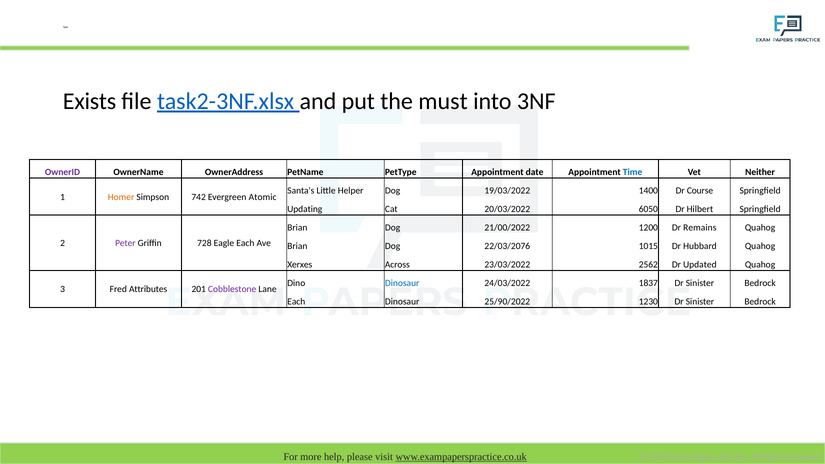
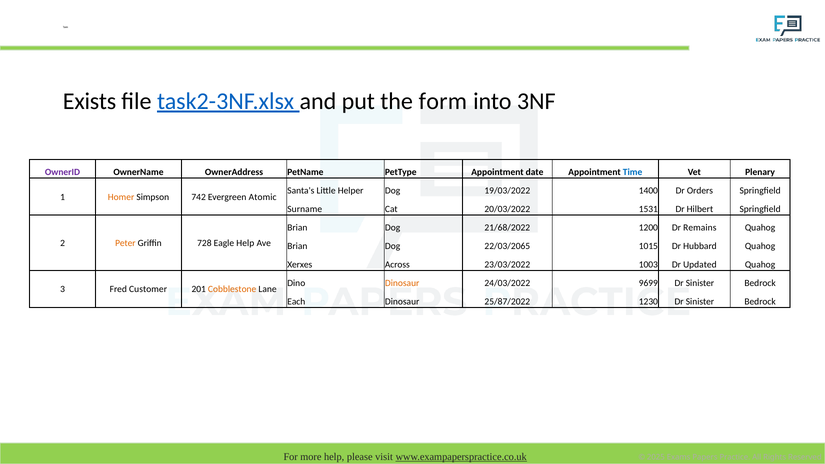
must: must -> form (443, 101)
Neither: Neither -> Plenary (760, 172)
Course: Course -> Orders (700, 191)
Updating: Updating -> Surname (305, 209)
6050: 6050 -> 1531 (648, 209)
21/00/2022: 21/00/2022 -> 21/68/2022 (507, 228)
Peter colour: purple -> orange (125, 243)
Eagle Each: Each -> Help (245, 243)
22/03/2076: 22/03/2076 -> 22/03/2065 (507, 246)
2562: 2562 -> 1003 (648, 265)
Dinosaur colour: blue -> orange (402, 283)
1837: 1837 -> 9699 (648, 283)
Attributes: Attributes -> Customer (148, 289)
Cobblestone colour: purple -> orange (232, 289)
25/90/2022: 25/90/2022 -> 25/87/2022 (507, 302)
